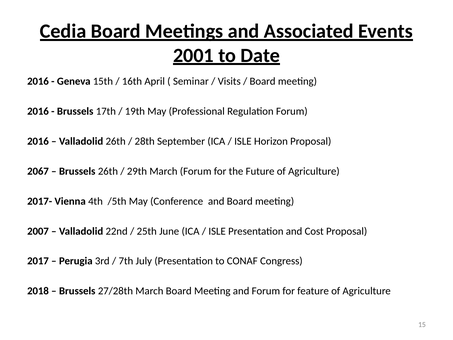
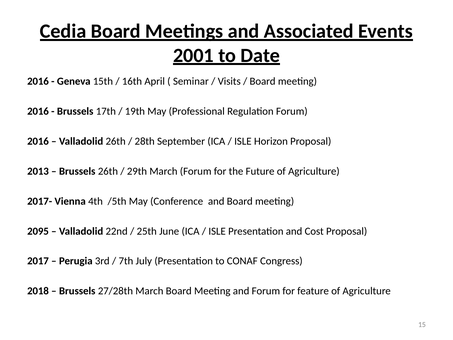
2067: 2067 -> 2013 (38, 171)
2007: 2007 -> 2095 (38, 231)
